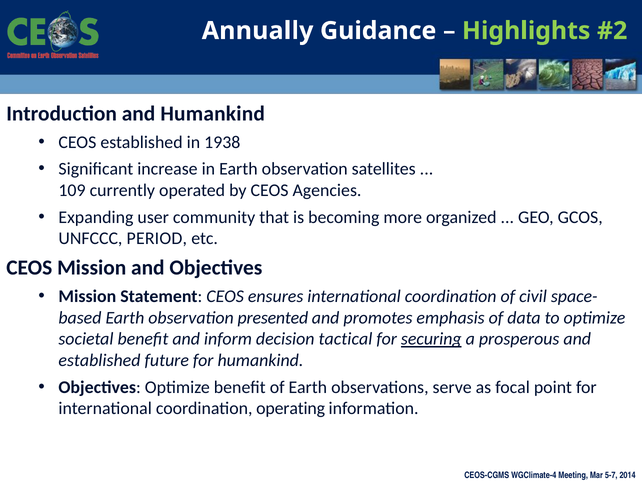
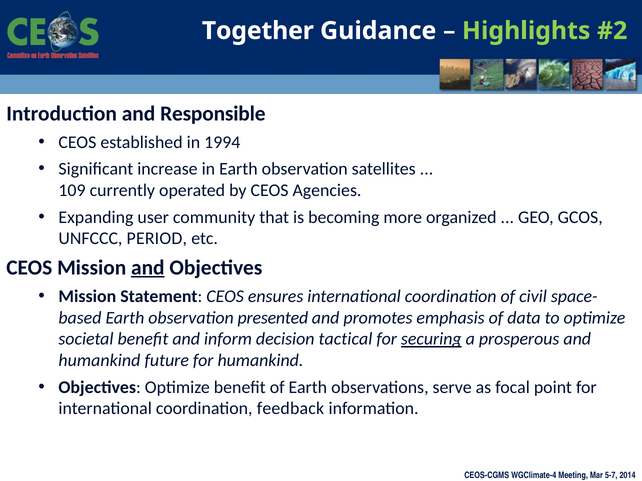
Annually: Annually -> Together (258, 31)
and Humankind: Humankind -> Responsible (213, 114)
1938: 1938 -> 1994 (222, 142)
and underline: none -> present (148, 268)
established: established -> humankind (99, 361)
operating: operating -> feedback (290, 409)
